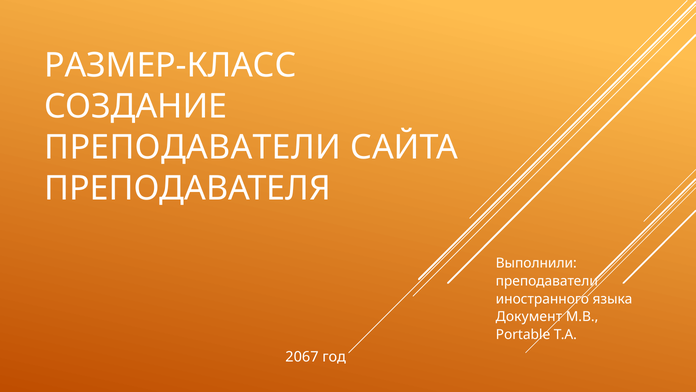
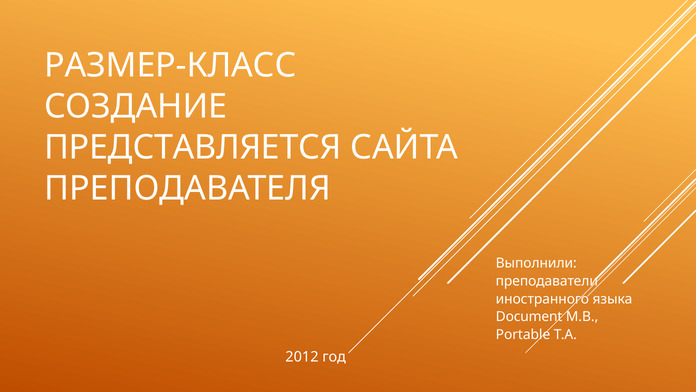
ПРЕПОДАВАТЕЛИ: ПРЕПОДАВАТЕЛИ -> ПРЕДСТАВЛЯЕТСЯ (193, 147)
Документ: Документ -> Document (529, 316)
2067: 2067 -> 2012 (302, 357)
